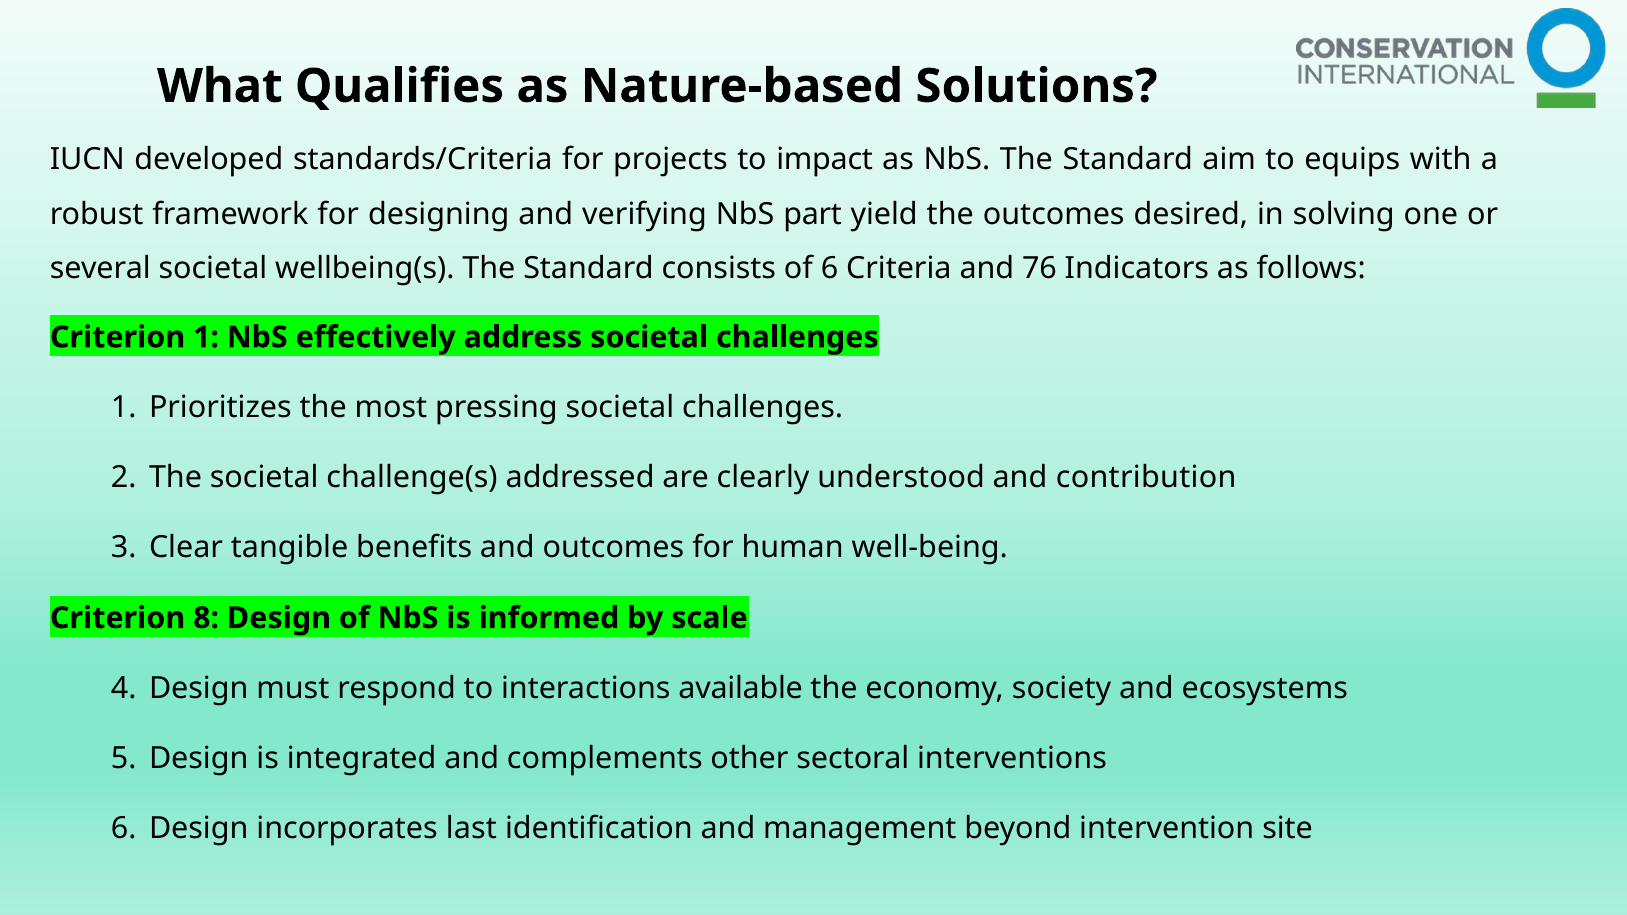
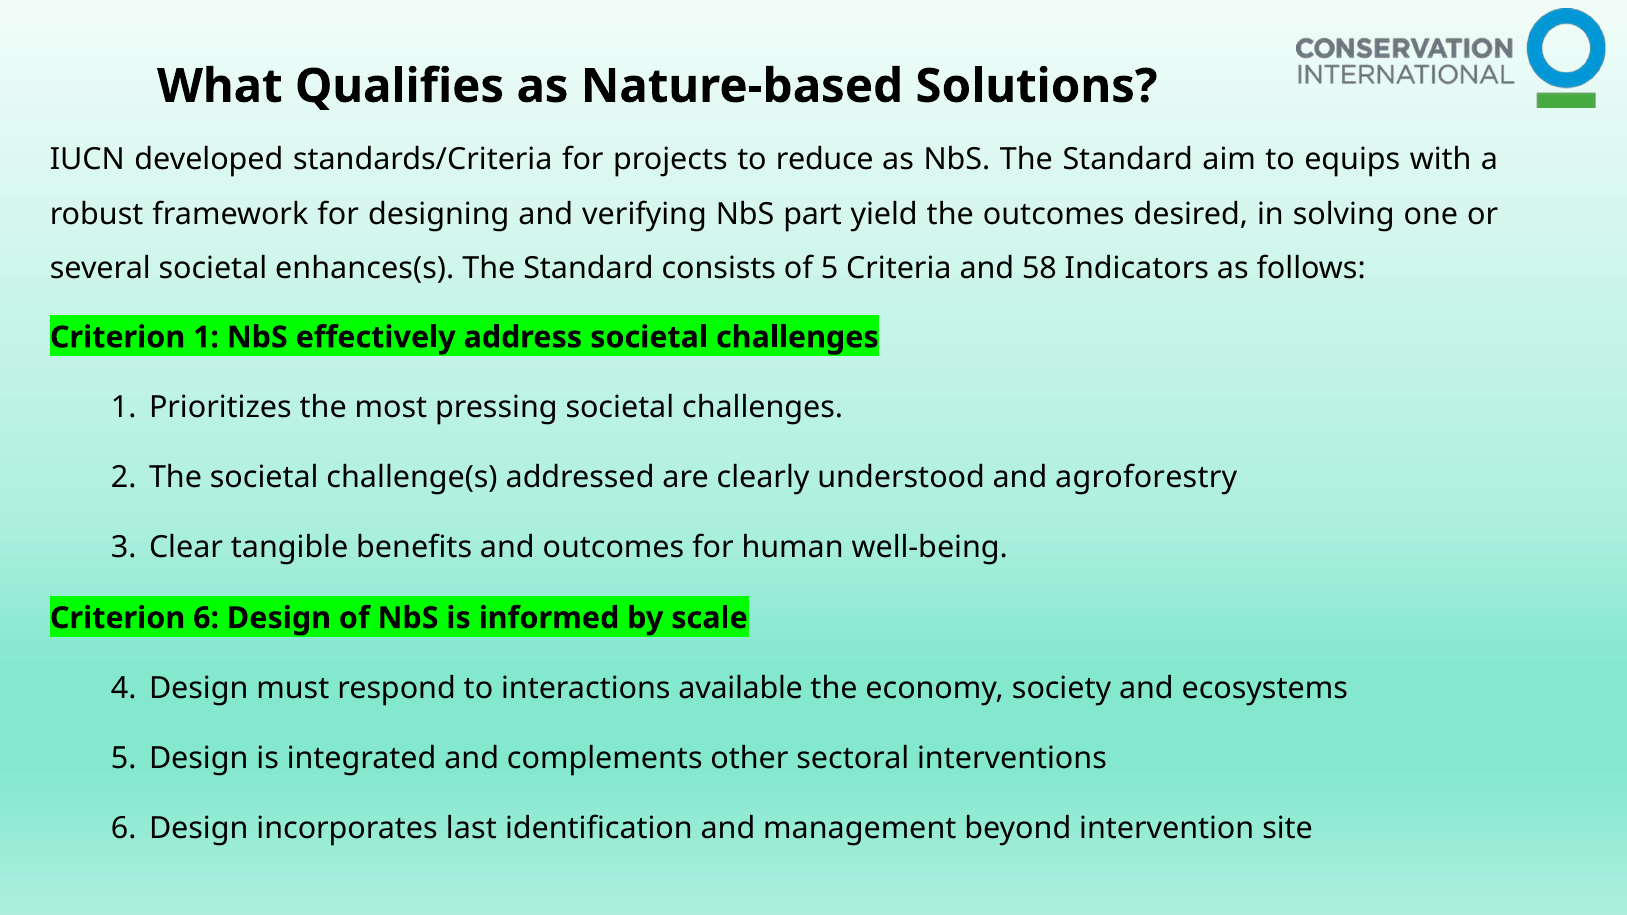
impact: impact -> reduce (825, 159)
wellbeing(s: wellbeing(s -> enhances(s (365, 269)
of 6: 6 -> 5 (829, 269)
76: 76 -> 58 (1040, 269)
contribution: contribution -> agroforestry (1146, 478)
Criterion 8: 8 -> 6 (206, 618)
